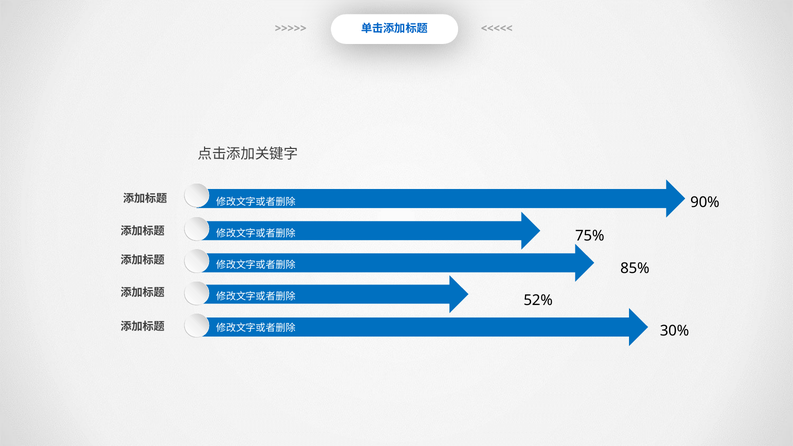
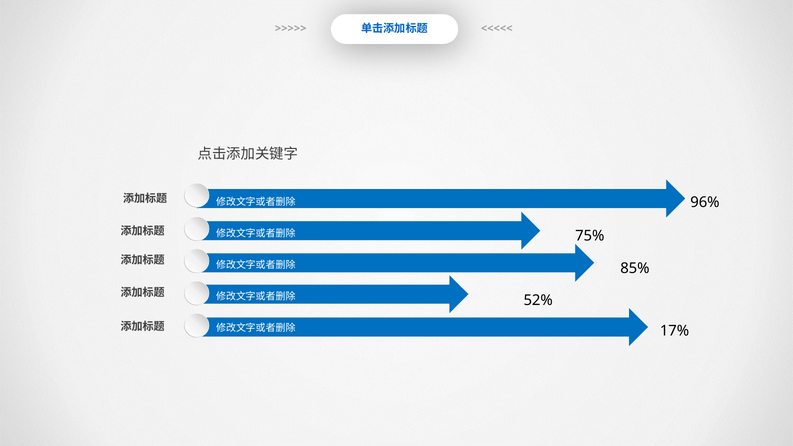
90%: 90% -> 96% (705, 203)
30%: 30% -> 17% (675, 331)
